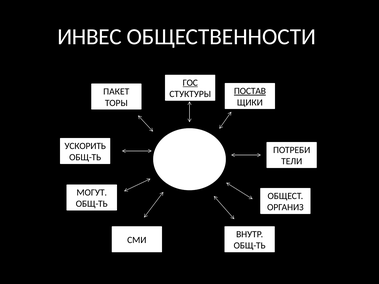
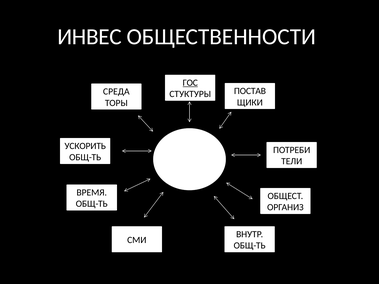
ПОСТАВ underline: present -> none (250, 91)
ПАКЕТ: ПАКЕТ -> СРЕДА (116, 92)
МОГУТ: МОГУТ -> ВРЕМЯ (92, 193)
